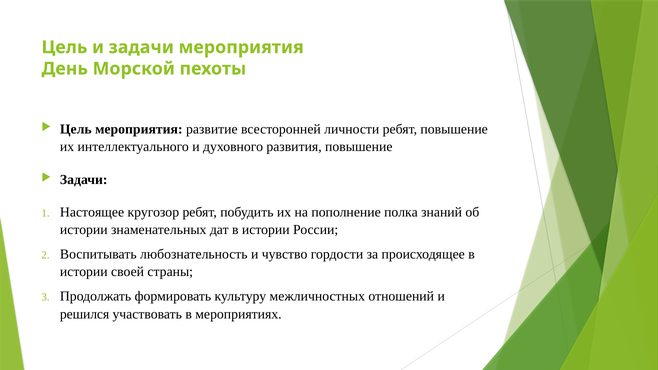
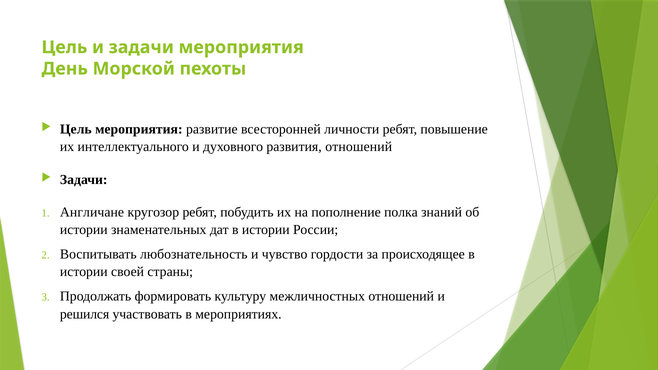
развития повышение: повышение -> отношений (359, 147)
Настоящее: Настоящее -> Англичане (92, 212)
